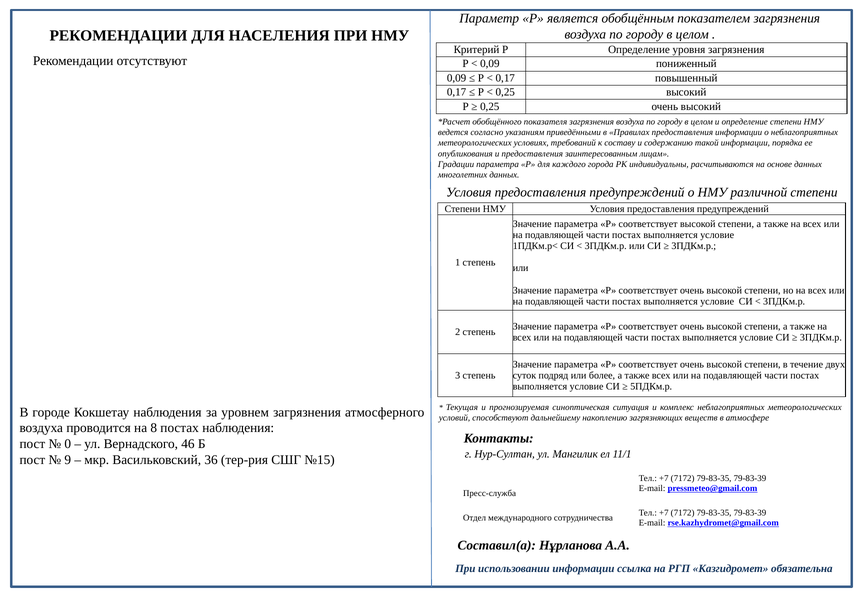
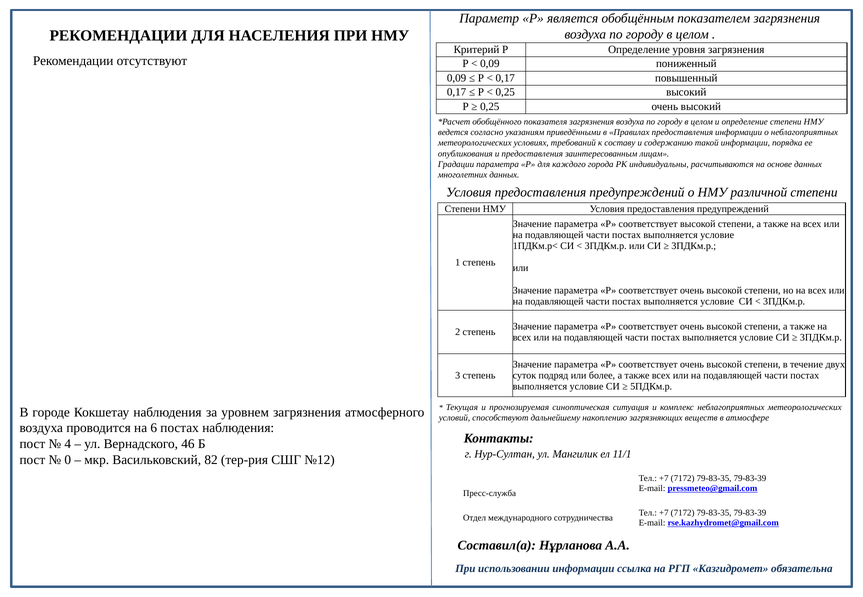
8: 8 -> 6 (154, 428)
0: 0 -> 4 (68, 444)
9: 9 -> 0 (68, 460)
36: 36 -> 82 (211, 460)
№15: №15 -> №12 (320, 460)
